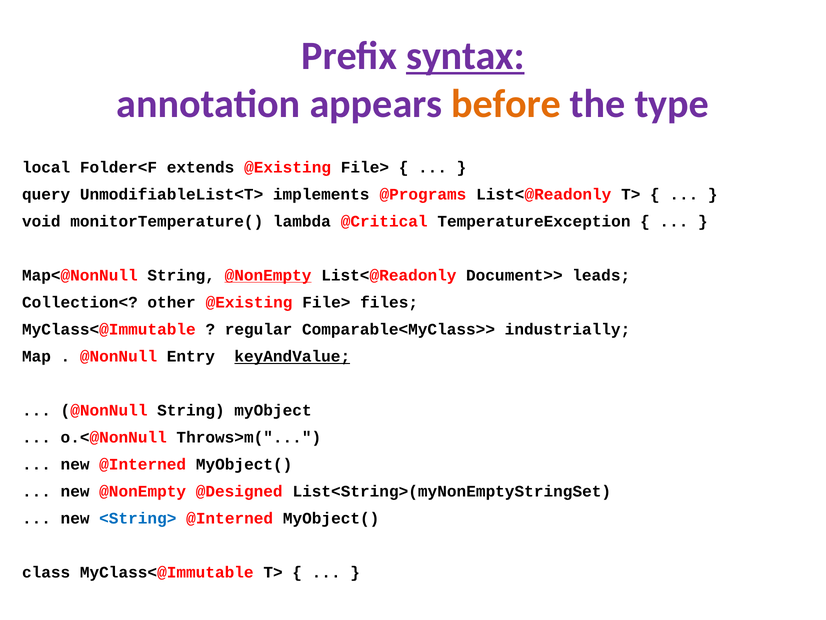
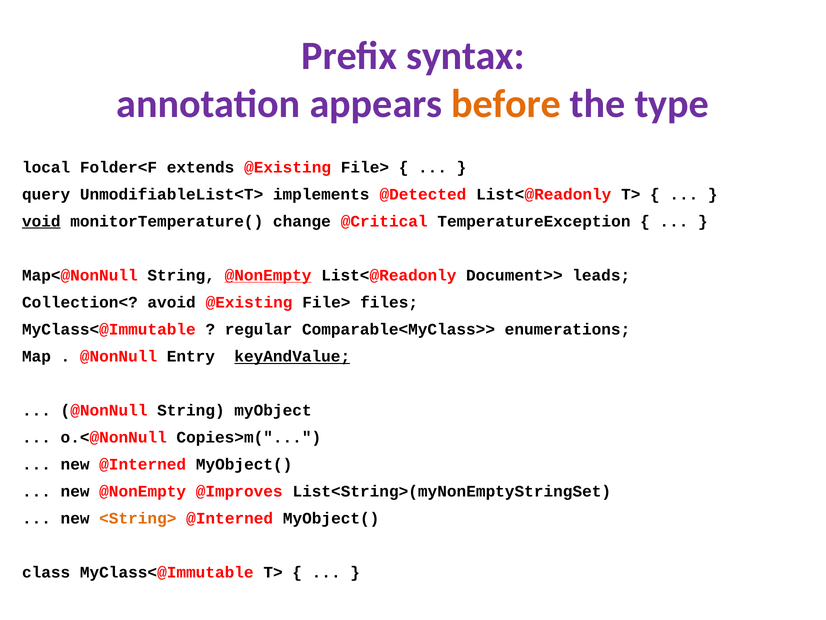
syntax underline: present -> none (465, 56)
@Programs: @Programs -> @Detected (423, 194)
void underline: none -> present (41, 221)
lambda: lambda -> change (302, 221)
other: other -> avoid (172, 302)
industrially: industrially -> enumerations (568, 329)
Throws>m(: Throws>m( -> Copies>m( (249, 437)
@Designed: @Designed -> @Improves (239, 491)
<String> colour: blue -> orange (138, 518)
